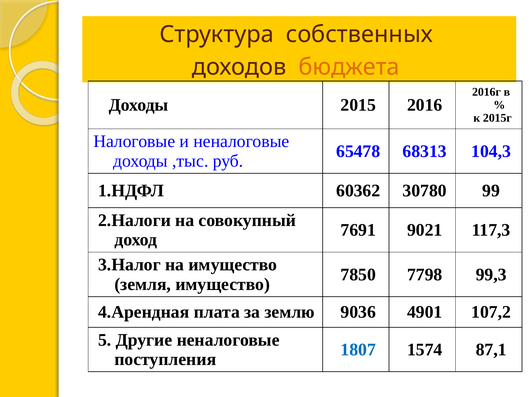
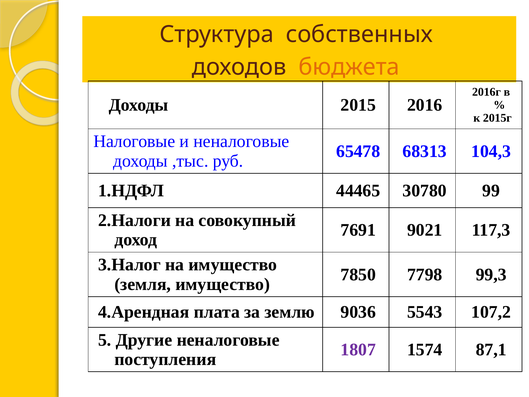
60362: 60362 -> 44465 (358, 191)
4901: 4901 -> 5543 (425, 312)
1807 colour: blue -> purple (358, 349)
